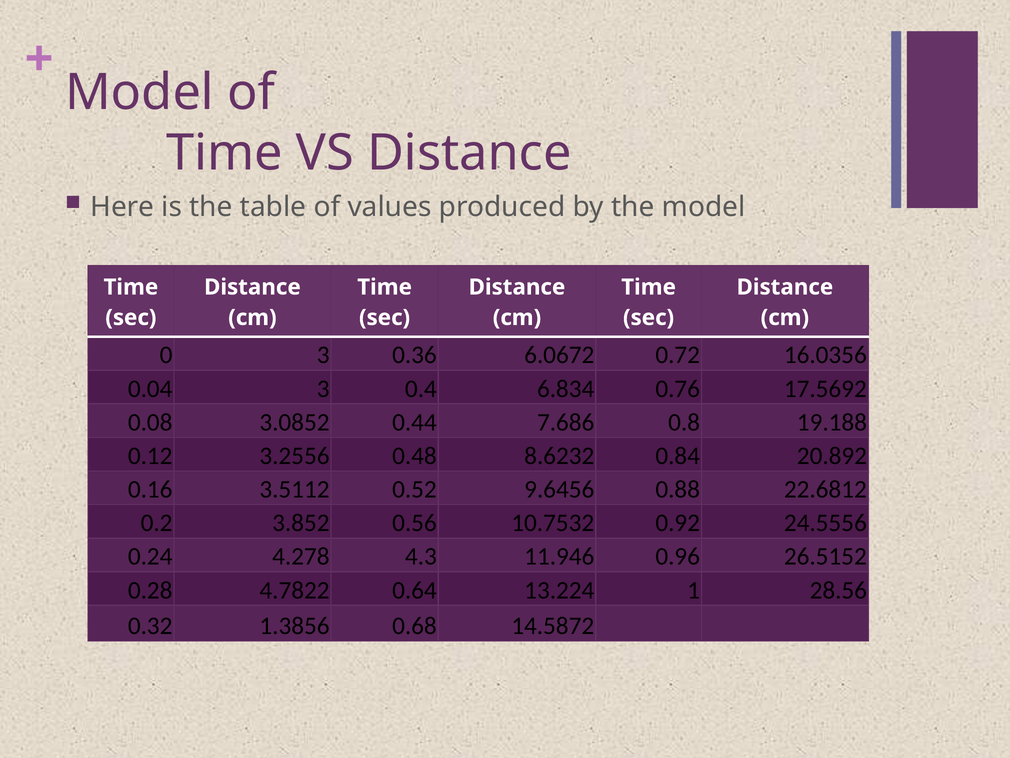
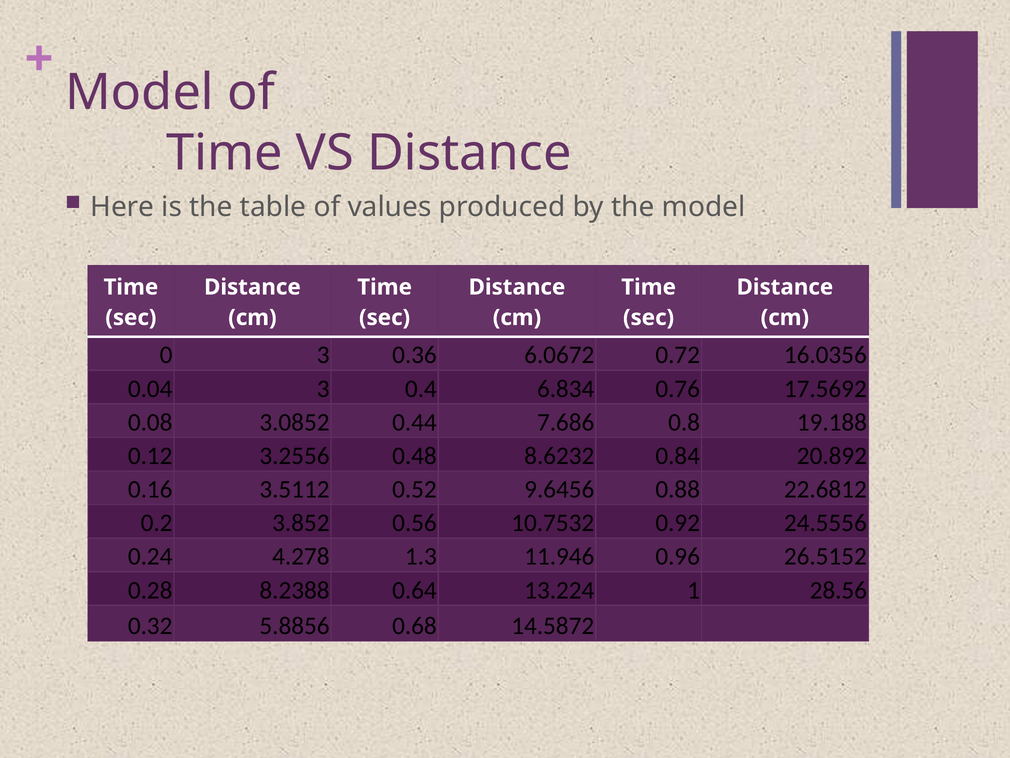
4.3: 4.3 -> 1.3 (421, 556)
4.7822: 4.7822 -> 8.2388 (295, 590)
1.3856: 1.3856 -> 5.8856 (295, 626)
